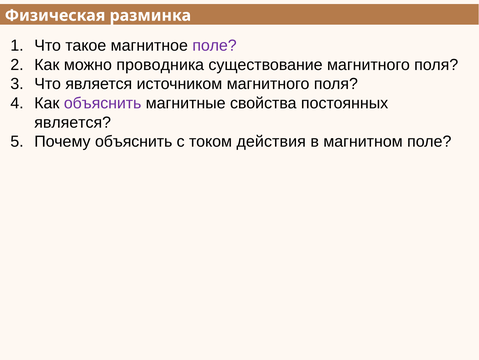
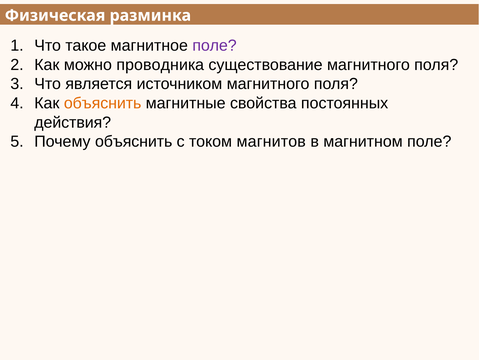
объяснить colour: purple -> orange (103, 103)
является: является -> действия (73, 122)
действия: действия -> магнитов (271, 141)
